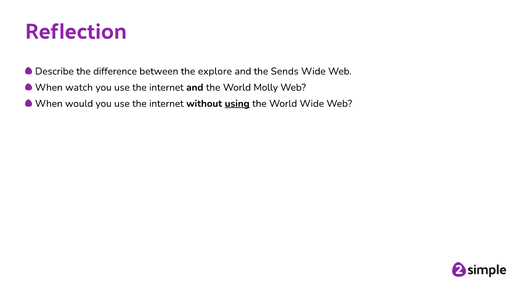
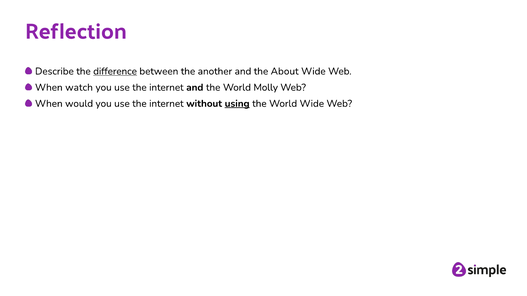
difference underline: none -> present (115, 71)
explore: explore -> another (215, 71)
Sends: Sends -> About (285, 71)
